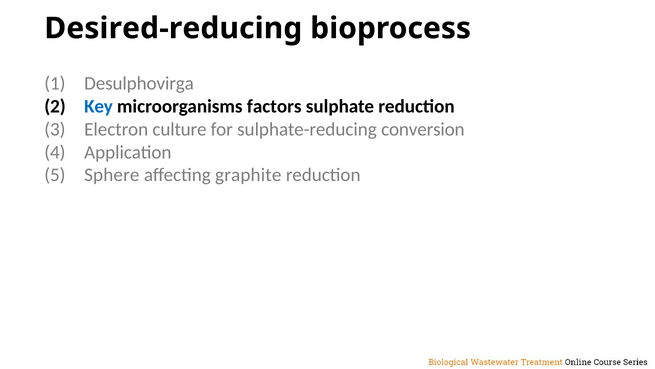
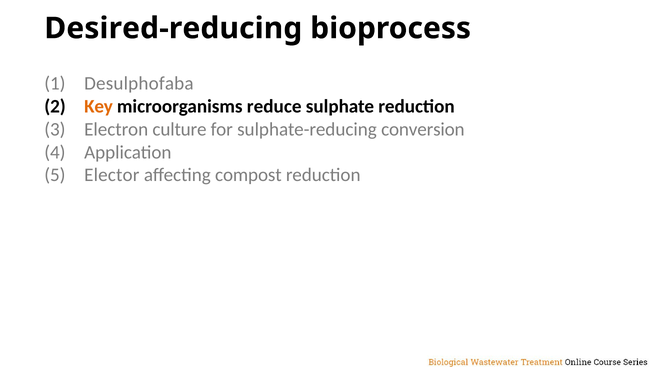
Desulphovirga: Desulphovirga -> Desulphofaba (139, 83)
Key colour: blue -> orange (99, 106)
factors: factors -> reduce (274, 106)
Sphere: Sphere -> Elector (112, 175)
graphite: graphite -> compost (248, 175)
